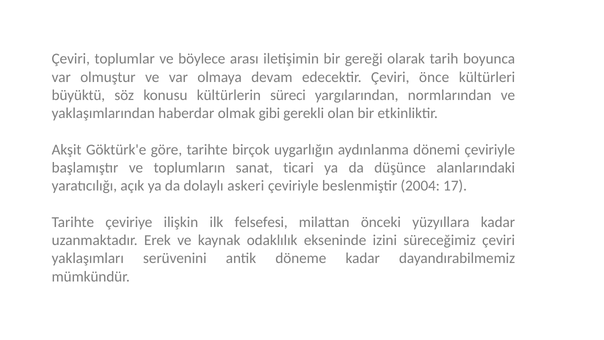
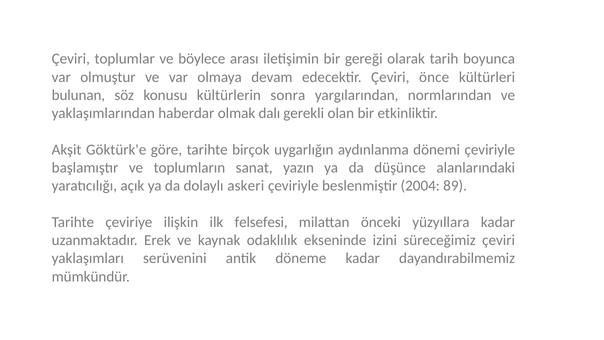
büyüktü: büyüktü -> bulunan (78, 95)
süreci: süreci -> sonra (288, 95)
gibi: gibi -> dalı (269, 113)
ticari: ticari -> yazın (299, 168)
17: 17 -> 89 (455, 186)
